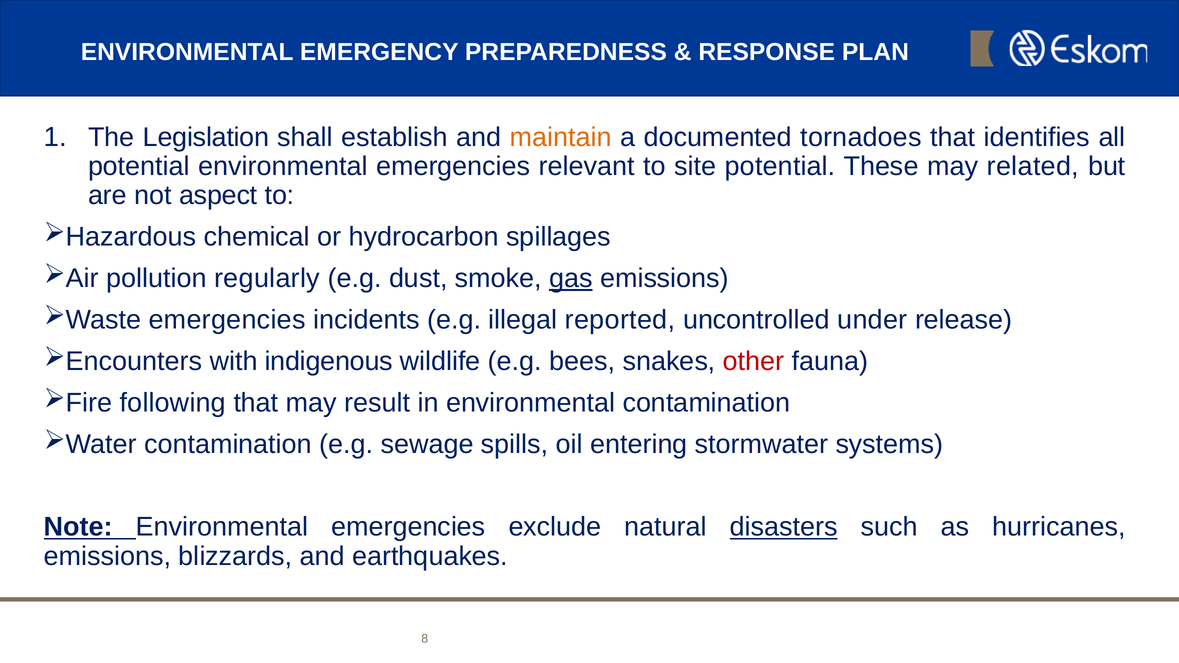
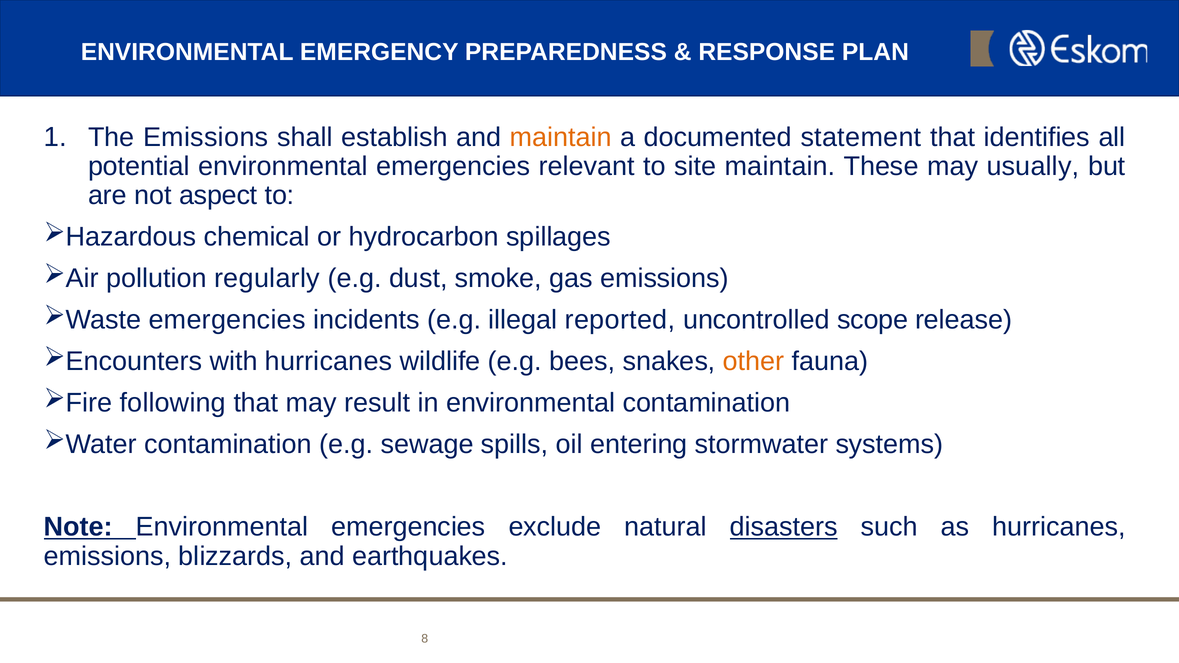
The Legislation: Legislation -> Emissions (206, 137)
tornadoes: tornadoes -> statement (861, 137)
site potential: potential -> maintain (780, 166)
related: related -> usually (1033, 166)
gas underline: present -> none (571, 278)
under: under -> scope (873, 320)
with indigenous: indigenous -> hurricanes (329, 361)
other colour: red -> orange (754, 361)
